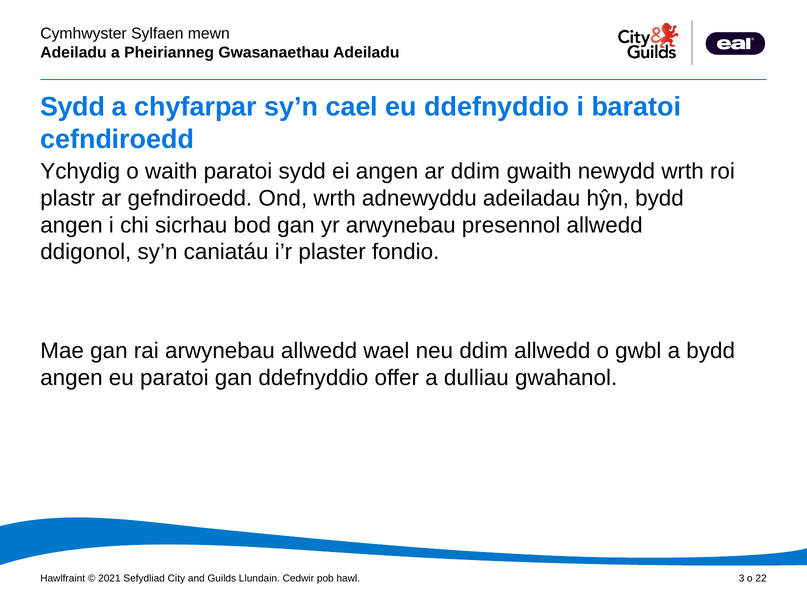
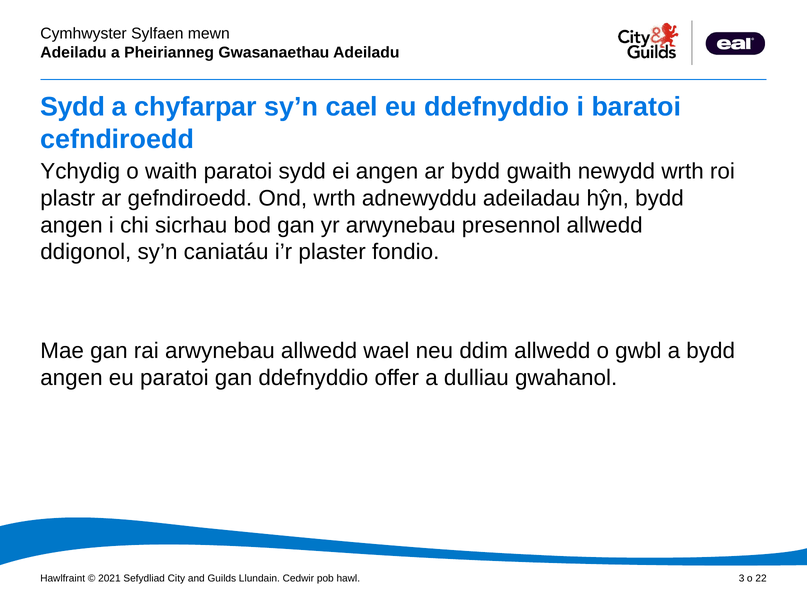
ar ddim: ddim -> bydd (475, 171)
